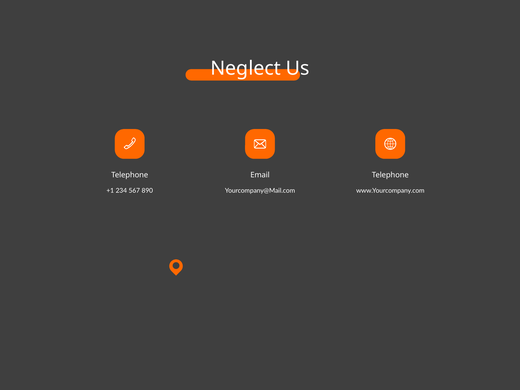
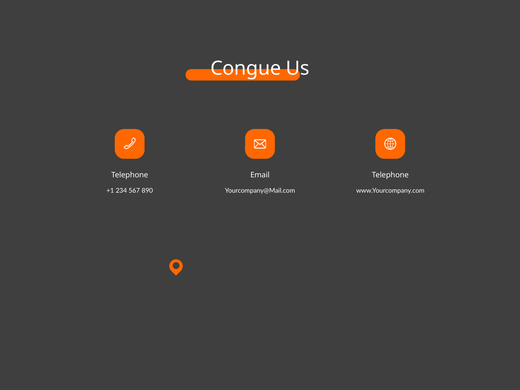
Neglect: Neglect -> Congue (246, 68)
